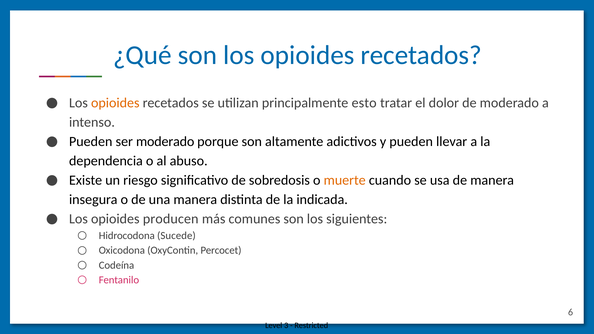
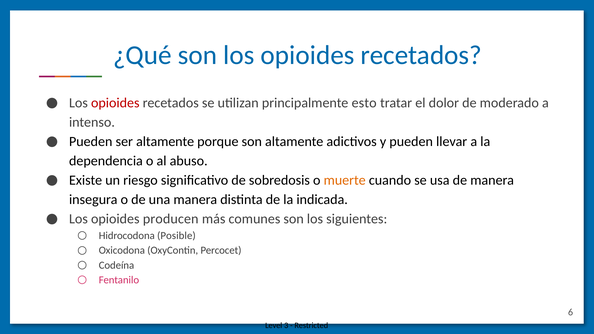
opioides colour: orange -> red (115, 103)
ser moderado: moderado -> altamente (165, 142)
Sucede: Sucede -> Posible (176, 236)
